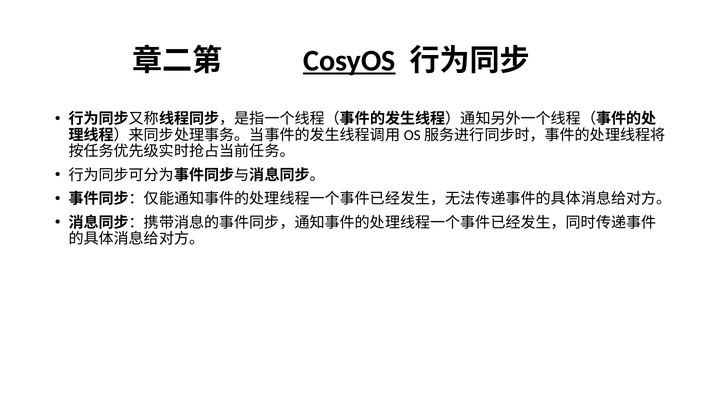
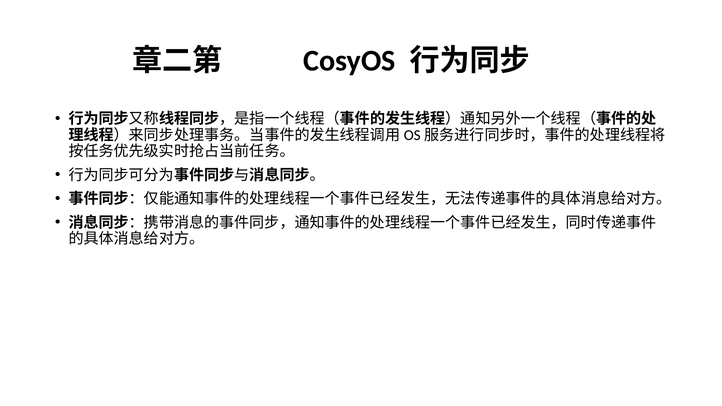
CosyOS underline: present -> none (349, 61)
